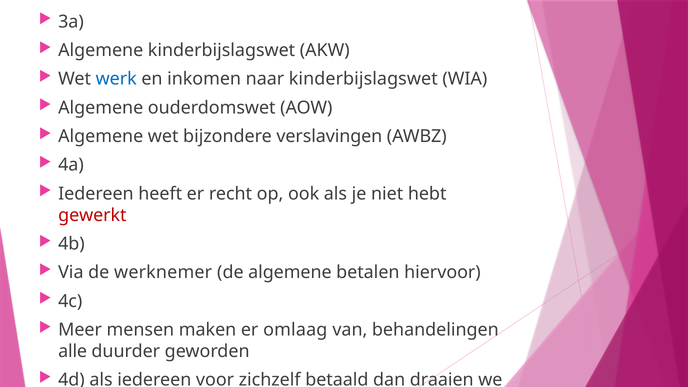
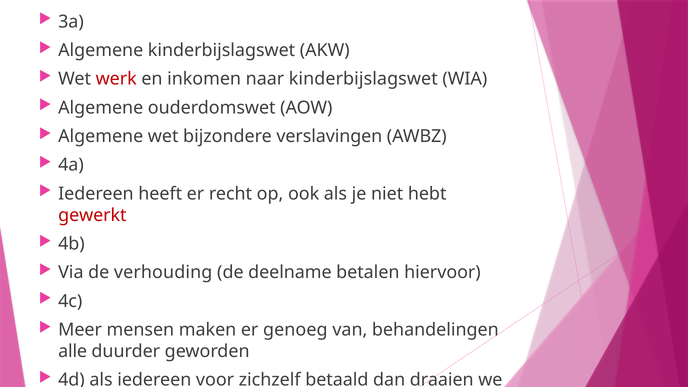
werk colour: blue -> red (116, 79)
werknemer: werknemer -> verhouding (163, 273)
de algemene: algemene -> deelname (290, 273)
omlaag: omlaag -> genoeg (295, 330)
